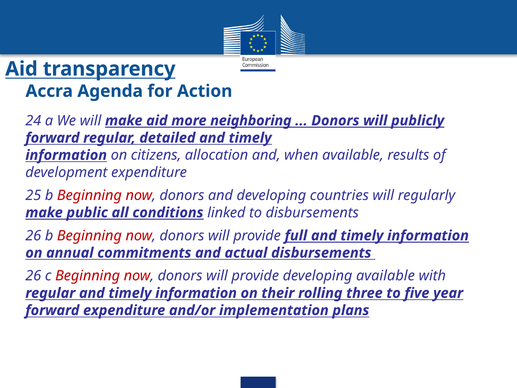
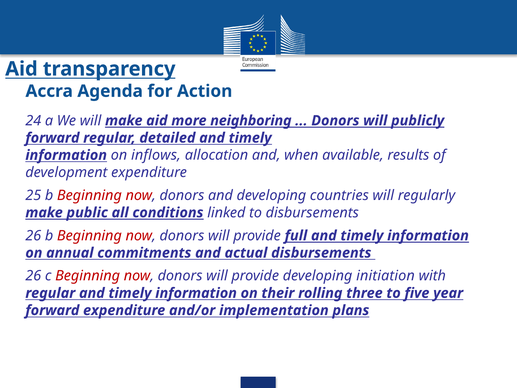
citizens: citizens -> inflows (156, 155)
developing available: available -> initiation (385, 276)
